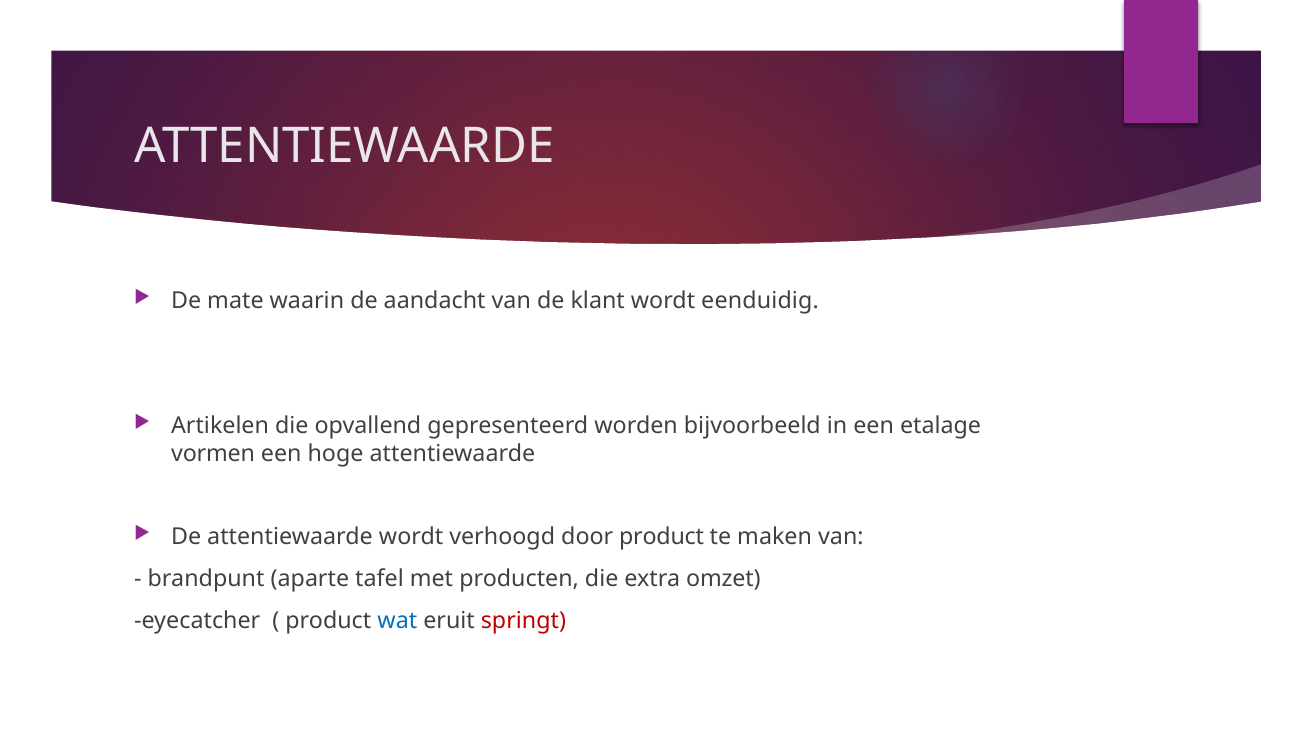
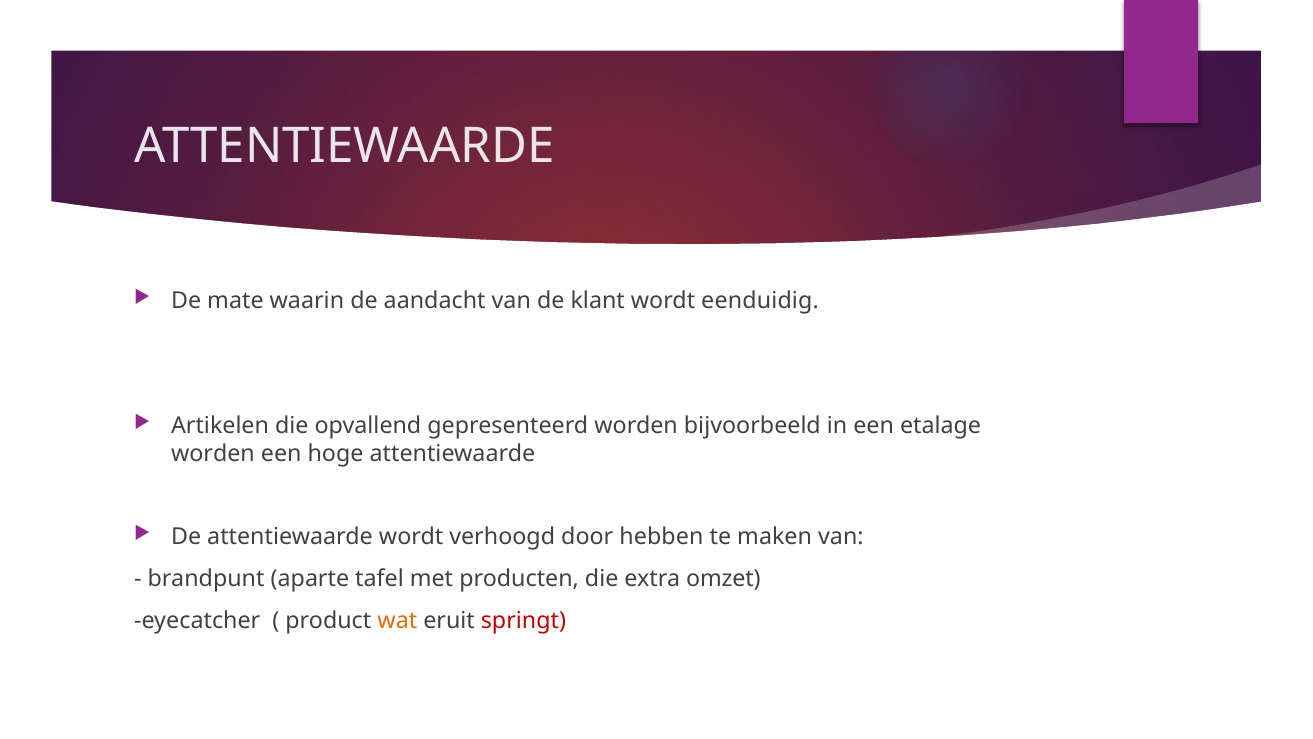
vormen: vormen -> worden (213, 454)
door product: product -> hebben (661, 537)
wat colour: blue -> orange (397, 620)
